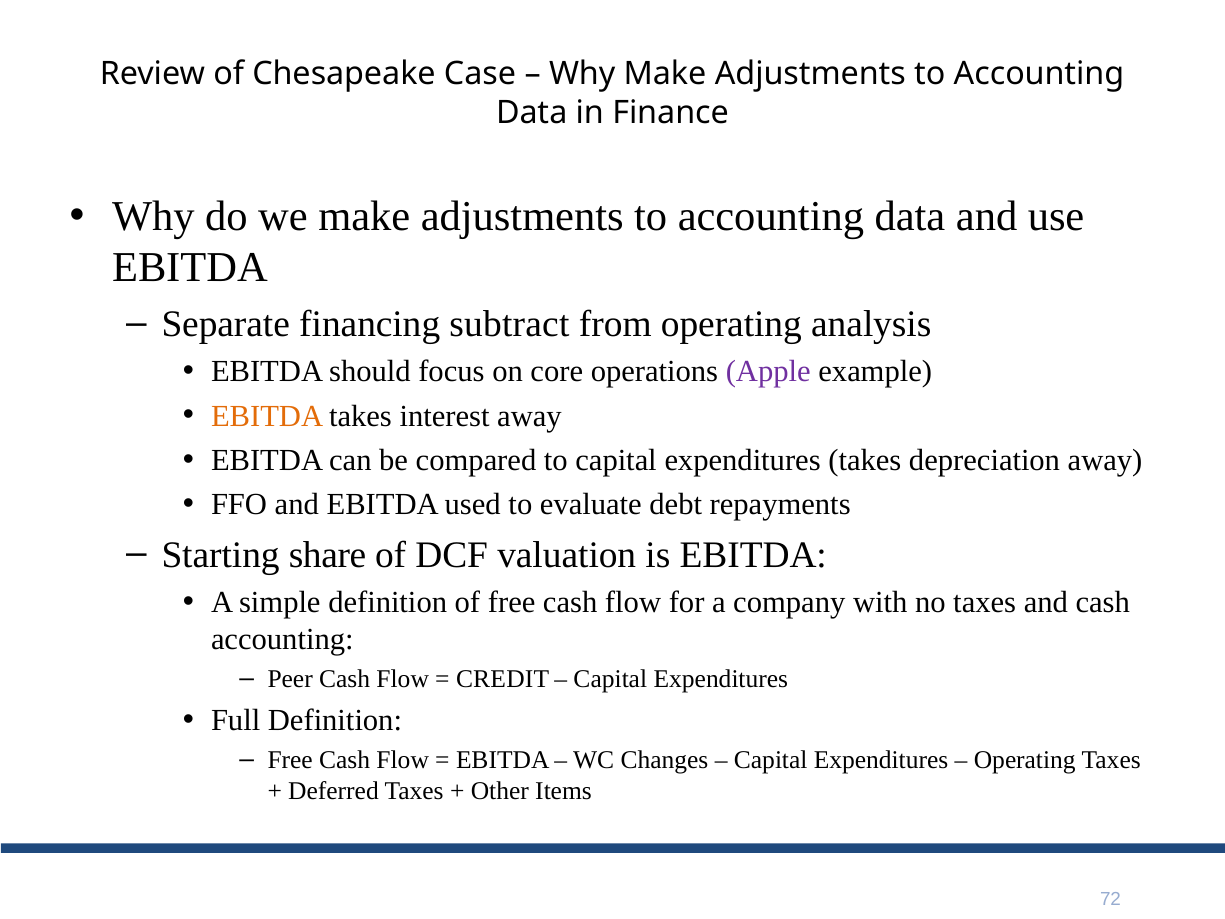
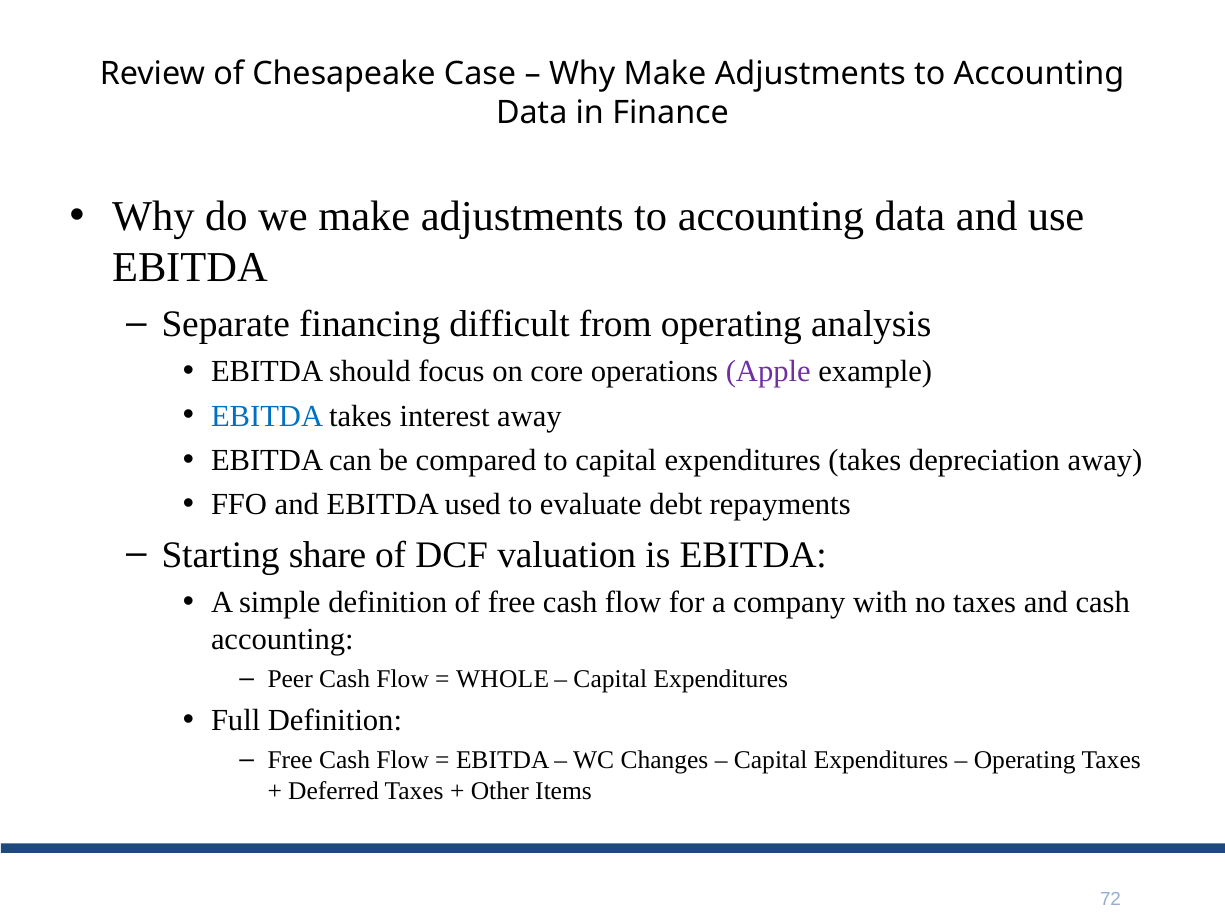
subtract: subtract -> difficult (510, 324)
EBITDA colour: orange -> blue (267, 416)
CREDIT: CREDIT -> WHOLE (503, 679)
